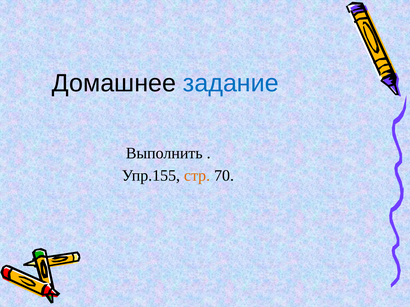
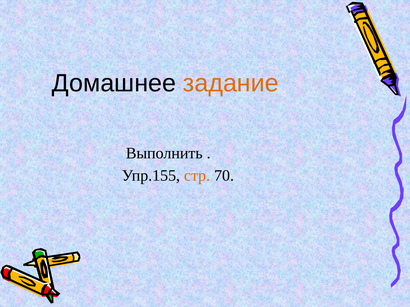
задание colour: blue -> orange (231, 84)
